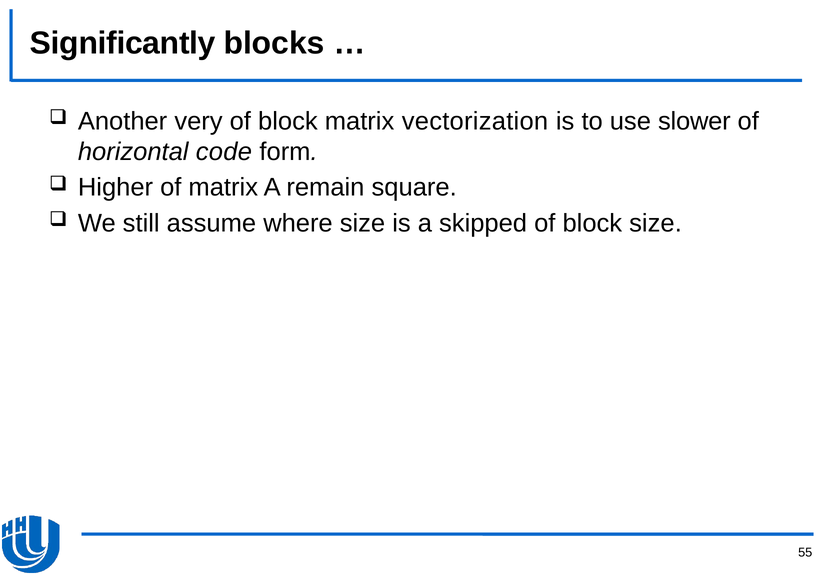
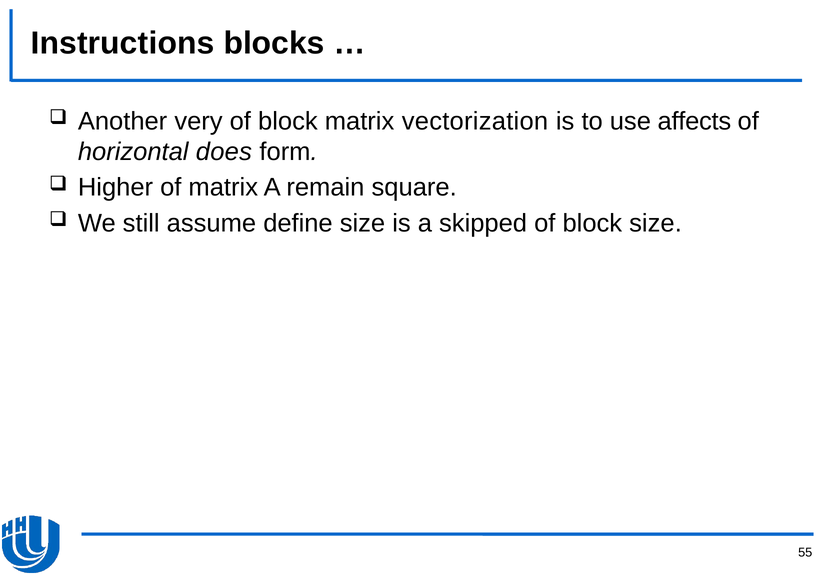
Significantly: Significantly -> Instructions (123, 43)
slower: slower -> affects (694, 121)
code: code -> does (224, 152)
where: where -> define (298, 223)
